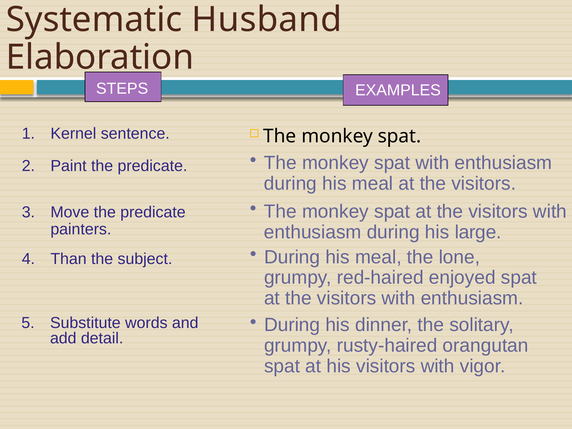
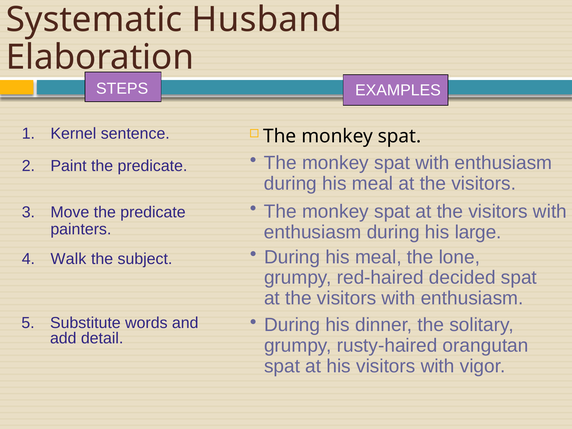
Than: Than -> Walk (68, 259)
enjoyed: enjoyed -> decided (462, 278)
